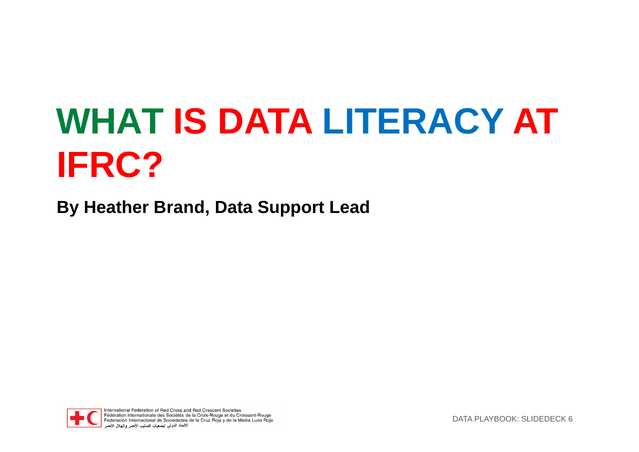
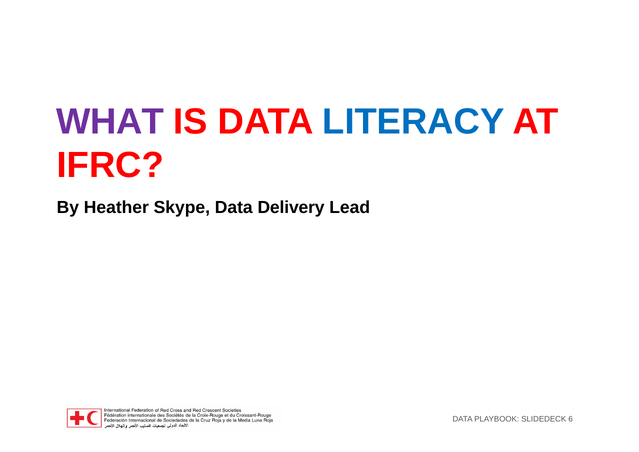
WHAT colour: green -> purple (110, 122)
Brand: Brand -> Skype (182, 208)
Support: Support -> Delivery (291, 208)
